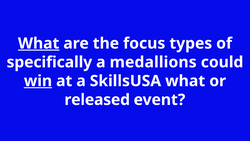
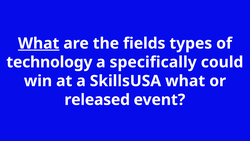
focus: focus -> fields (144, 43)
specifically: specifically -> technology (49, 62)
medallions: medallions -> specifically (153, 62)
win underline: present -> none (38, 81)
